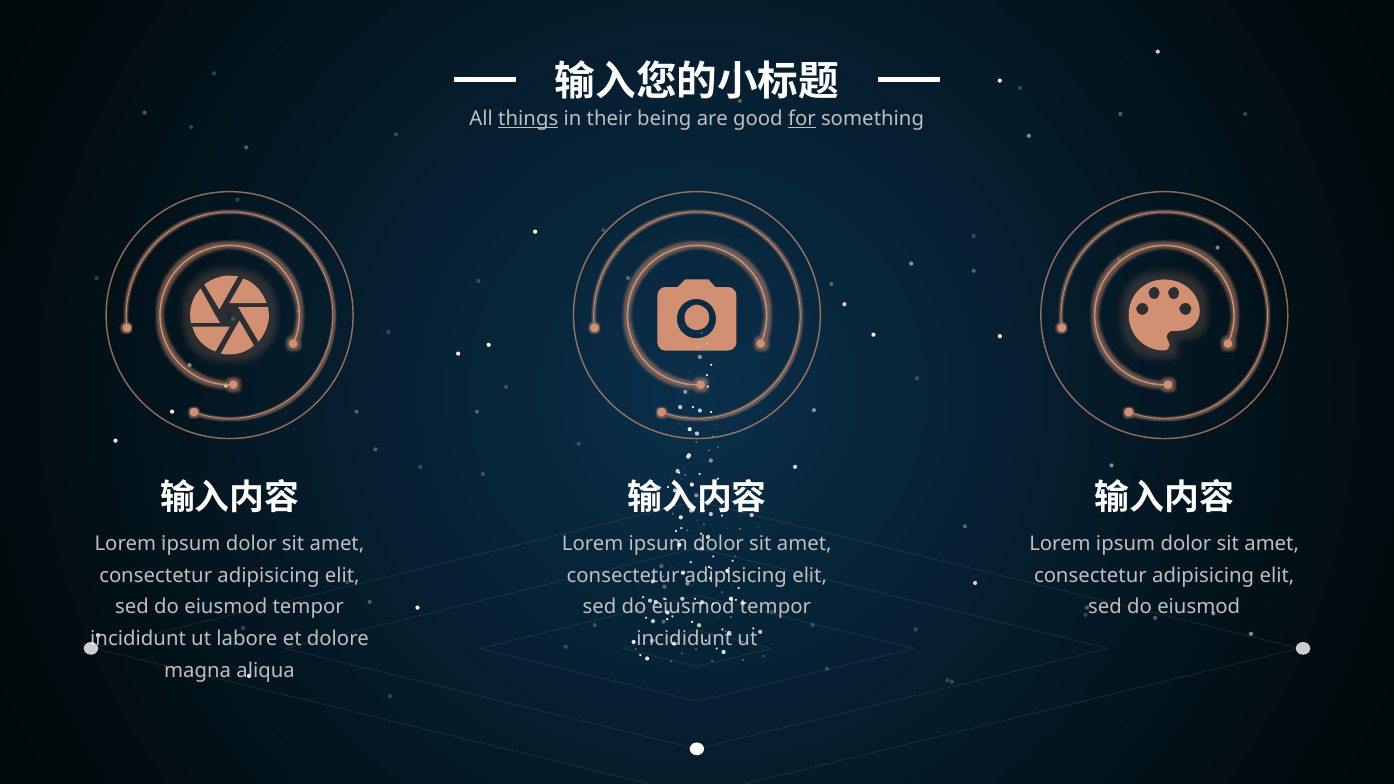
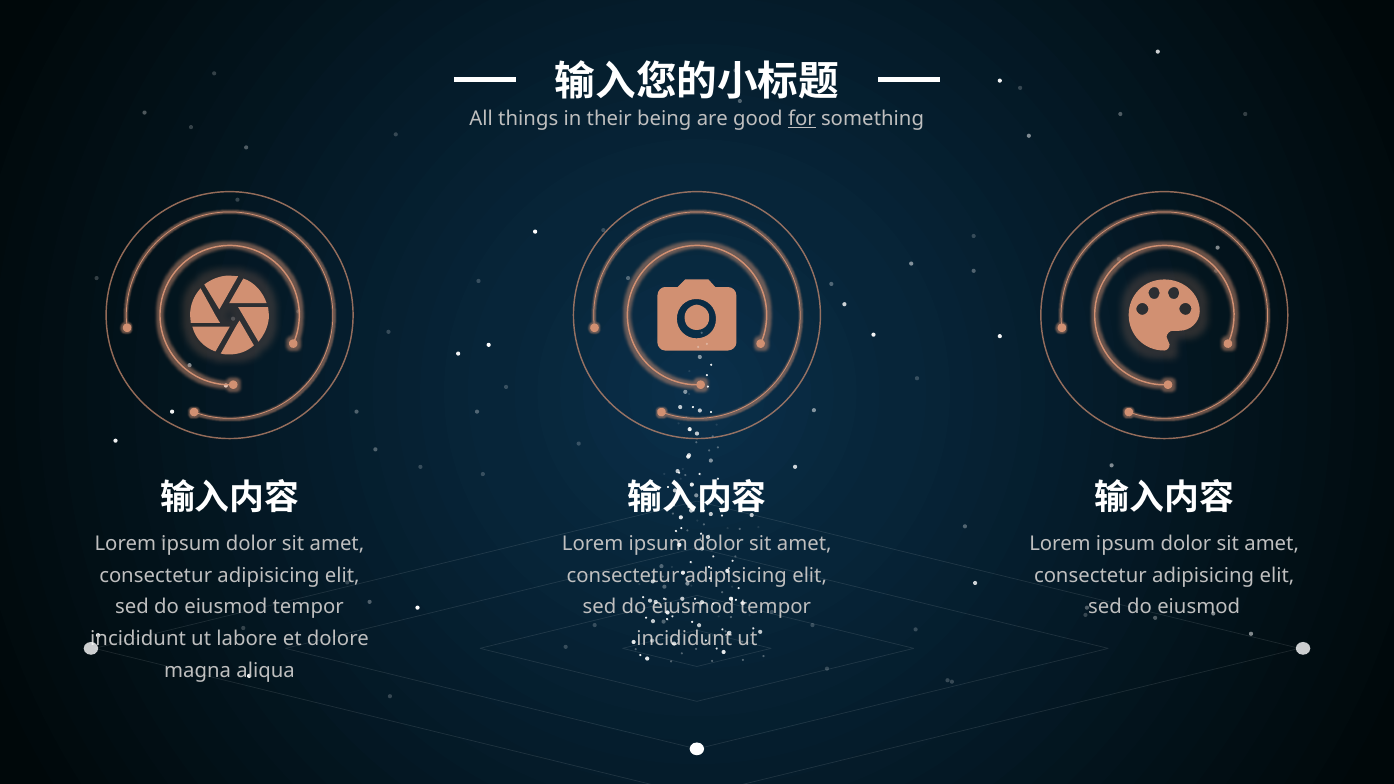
things underline: present -> none (528, 119)
